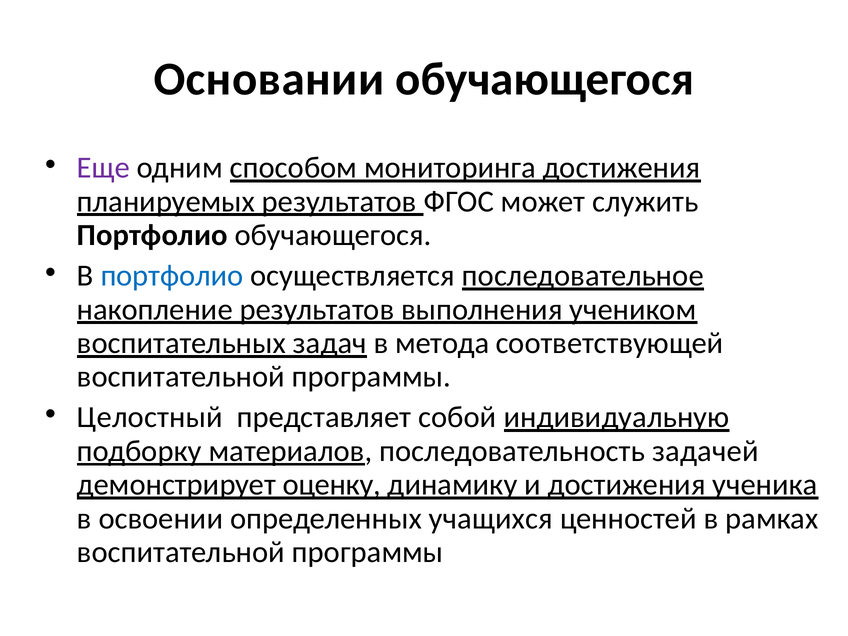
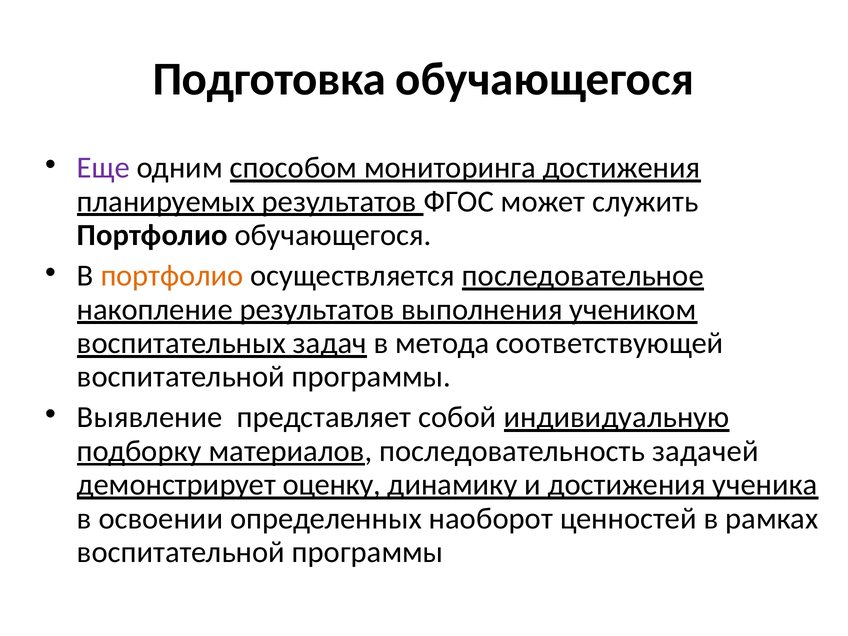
Основании: Основании -> Подготовка (269, 79)
портфолио colour: blue -> orange (172, 276)
Целостный: Целостный -> Выявление (150, 417)
учащихся: учащихся -> наоборот (491, 518)
